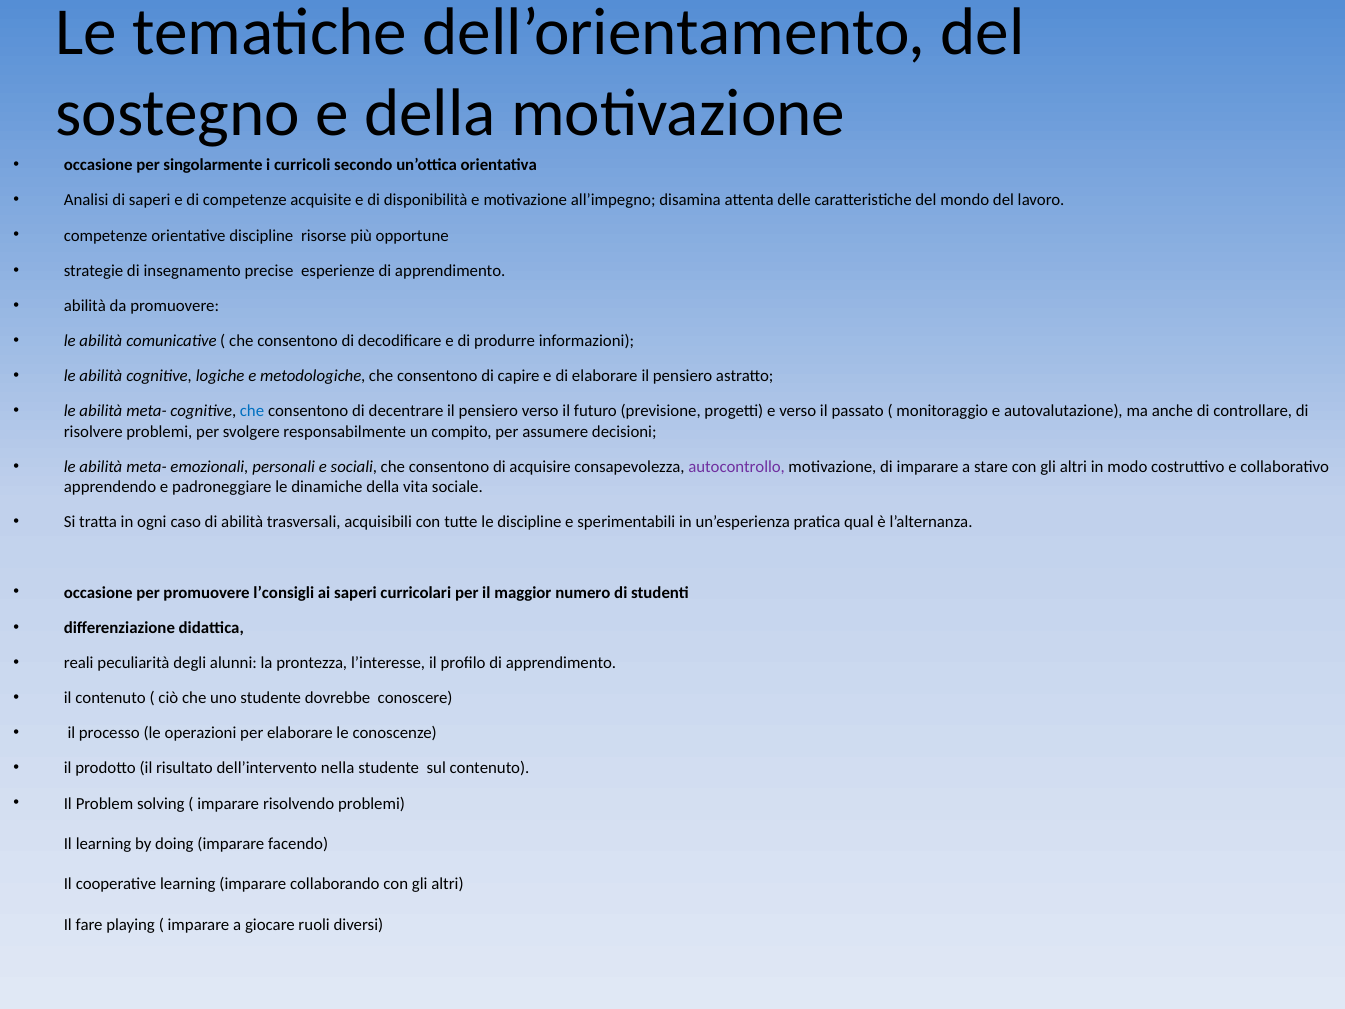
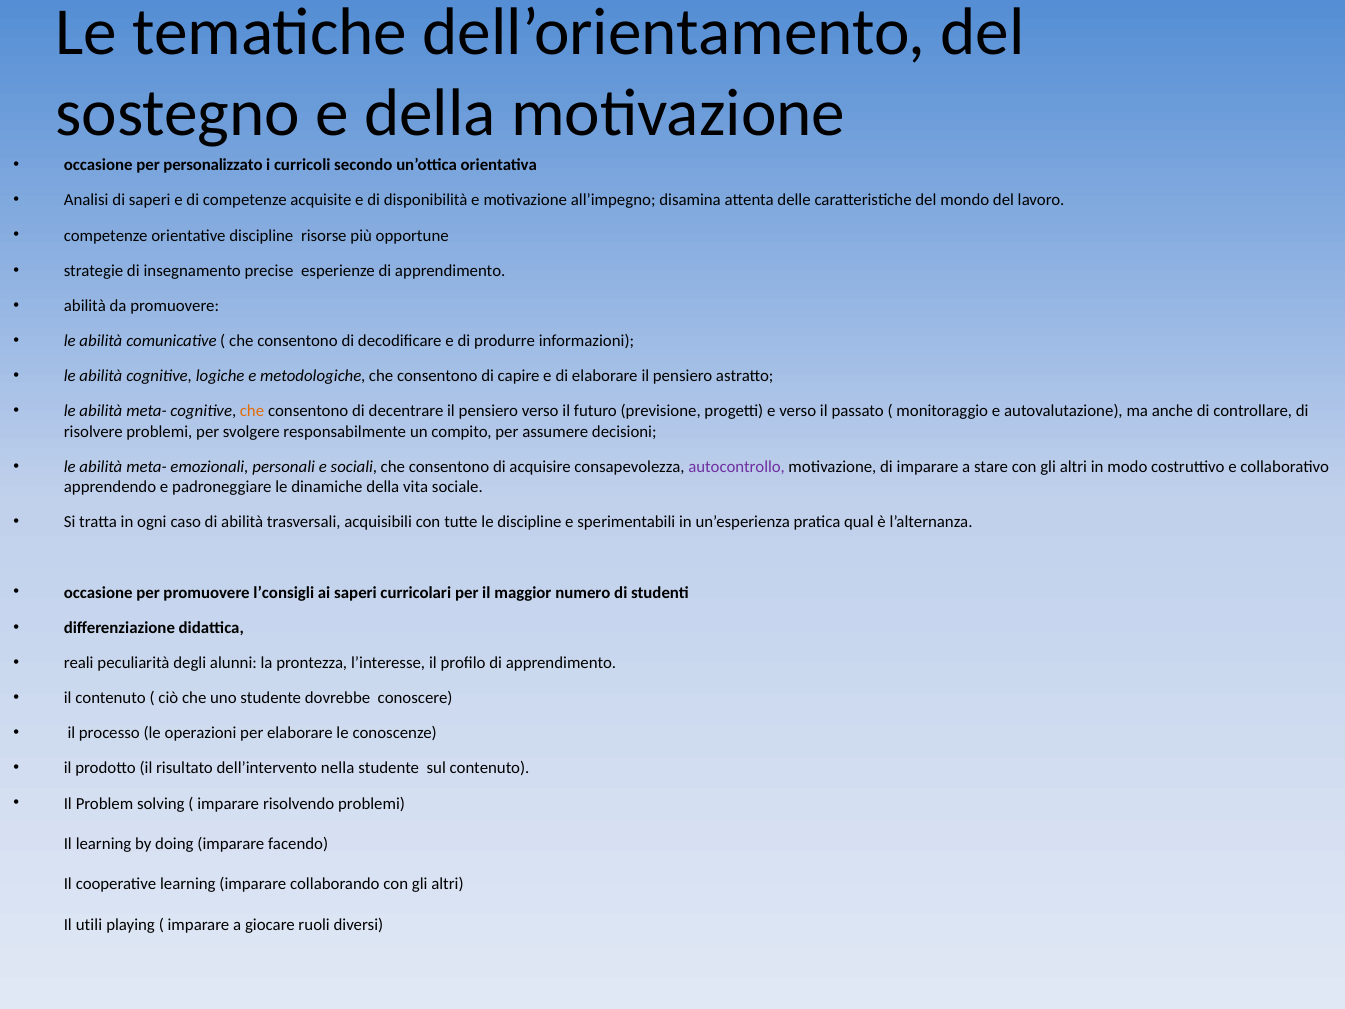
singolarmente: singolarmente -> personalizzato (213, 165)
che colour: blue -> orange (252, 411)
fare: fare -> utili (89, 925)
